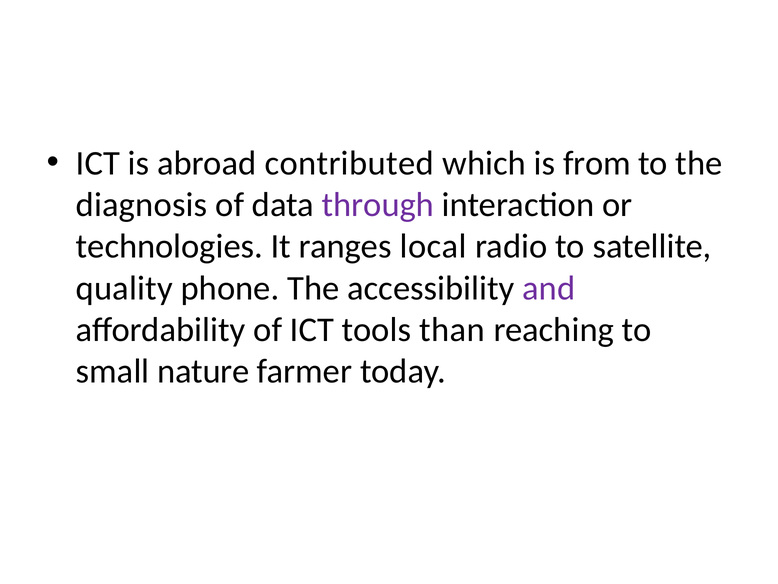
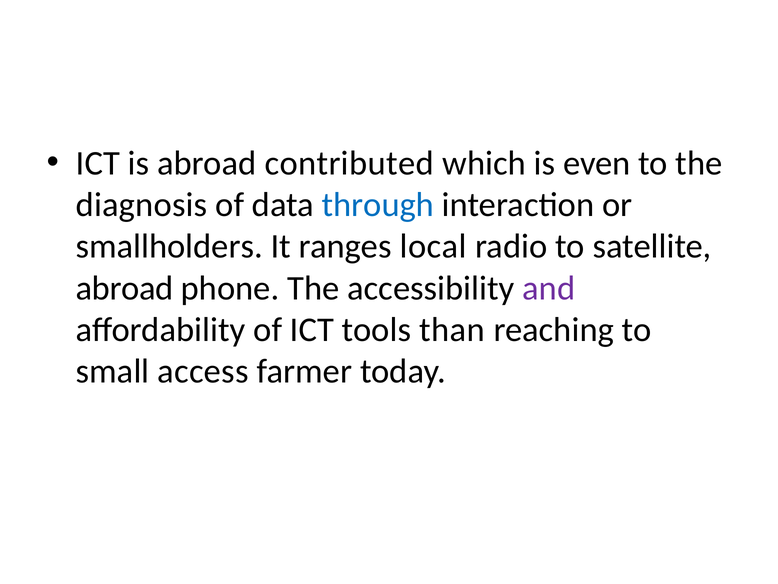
from: from -> even (597, 163)
through colour: purple -> blue (378, 205)
technologies: technologies -> smallholders (169, 246)
quality: quality -> abroad (125, 288)
nature: nature -> access (203, 371)
